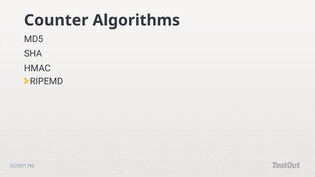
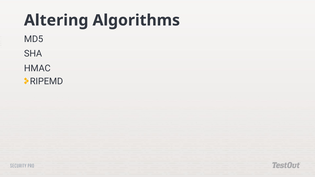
Counter: Counter -> Altering (56, 20)
